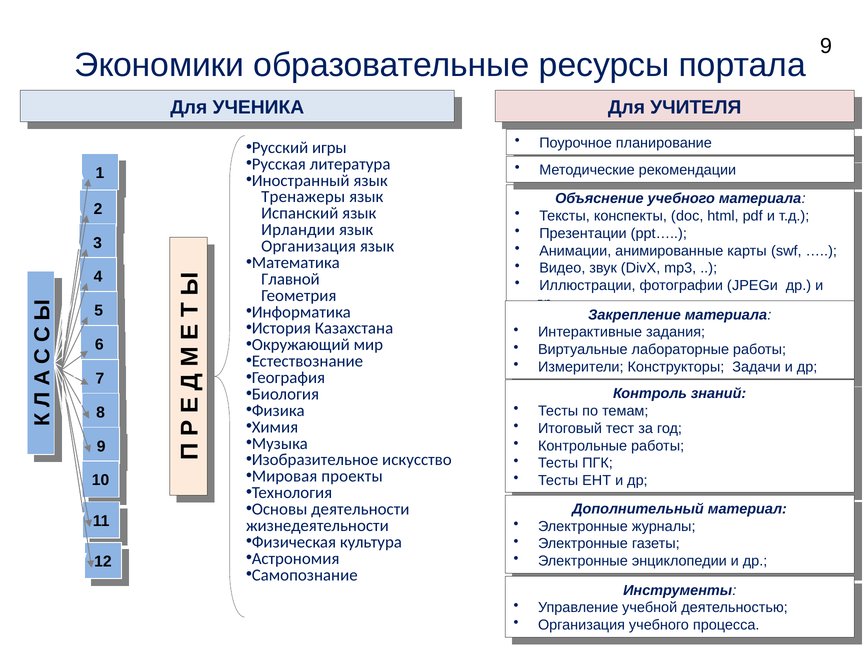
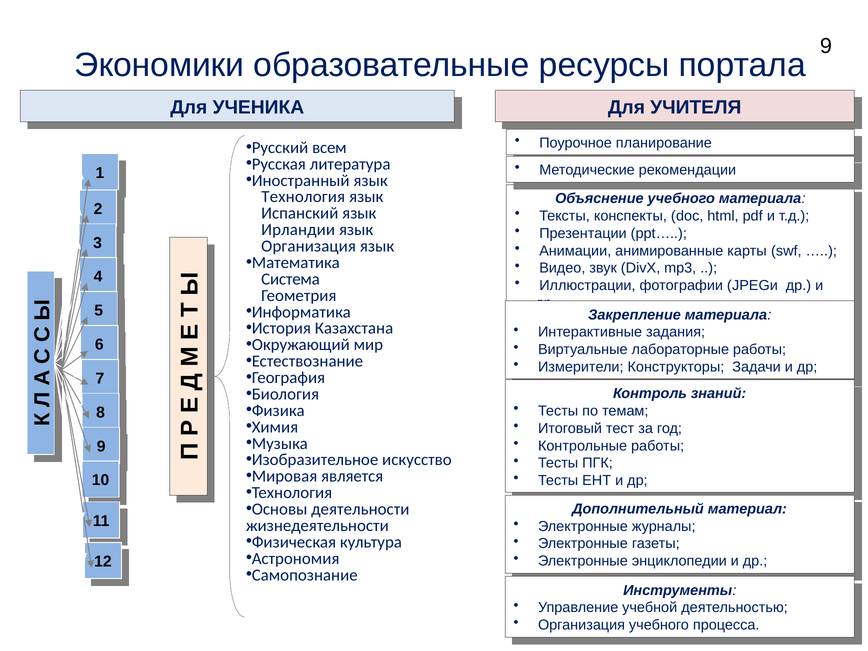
игры: игры -> всем (329, 148)
Тренажеры: Тренажеры -> Технология (303, 197)
Главной: Главной -> Система (291, 279)
проекты: проекты -> является (352, 476)
